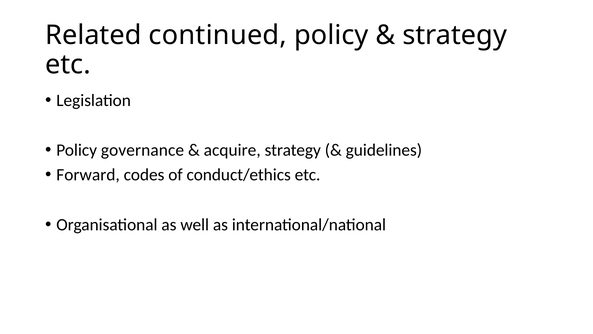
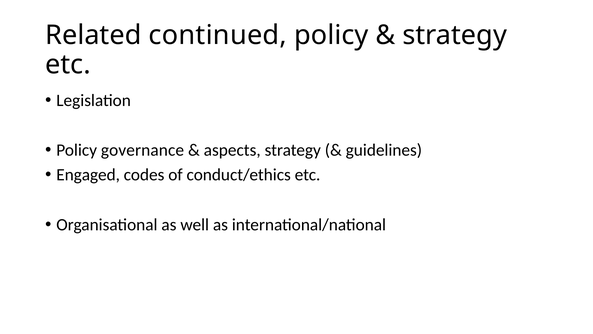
acquire: acquire -> aspects (232, 150)
Forward: Forward -> Engaged (88, 175)
